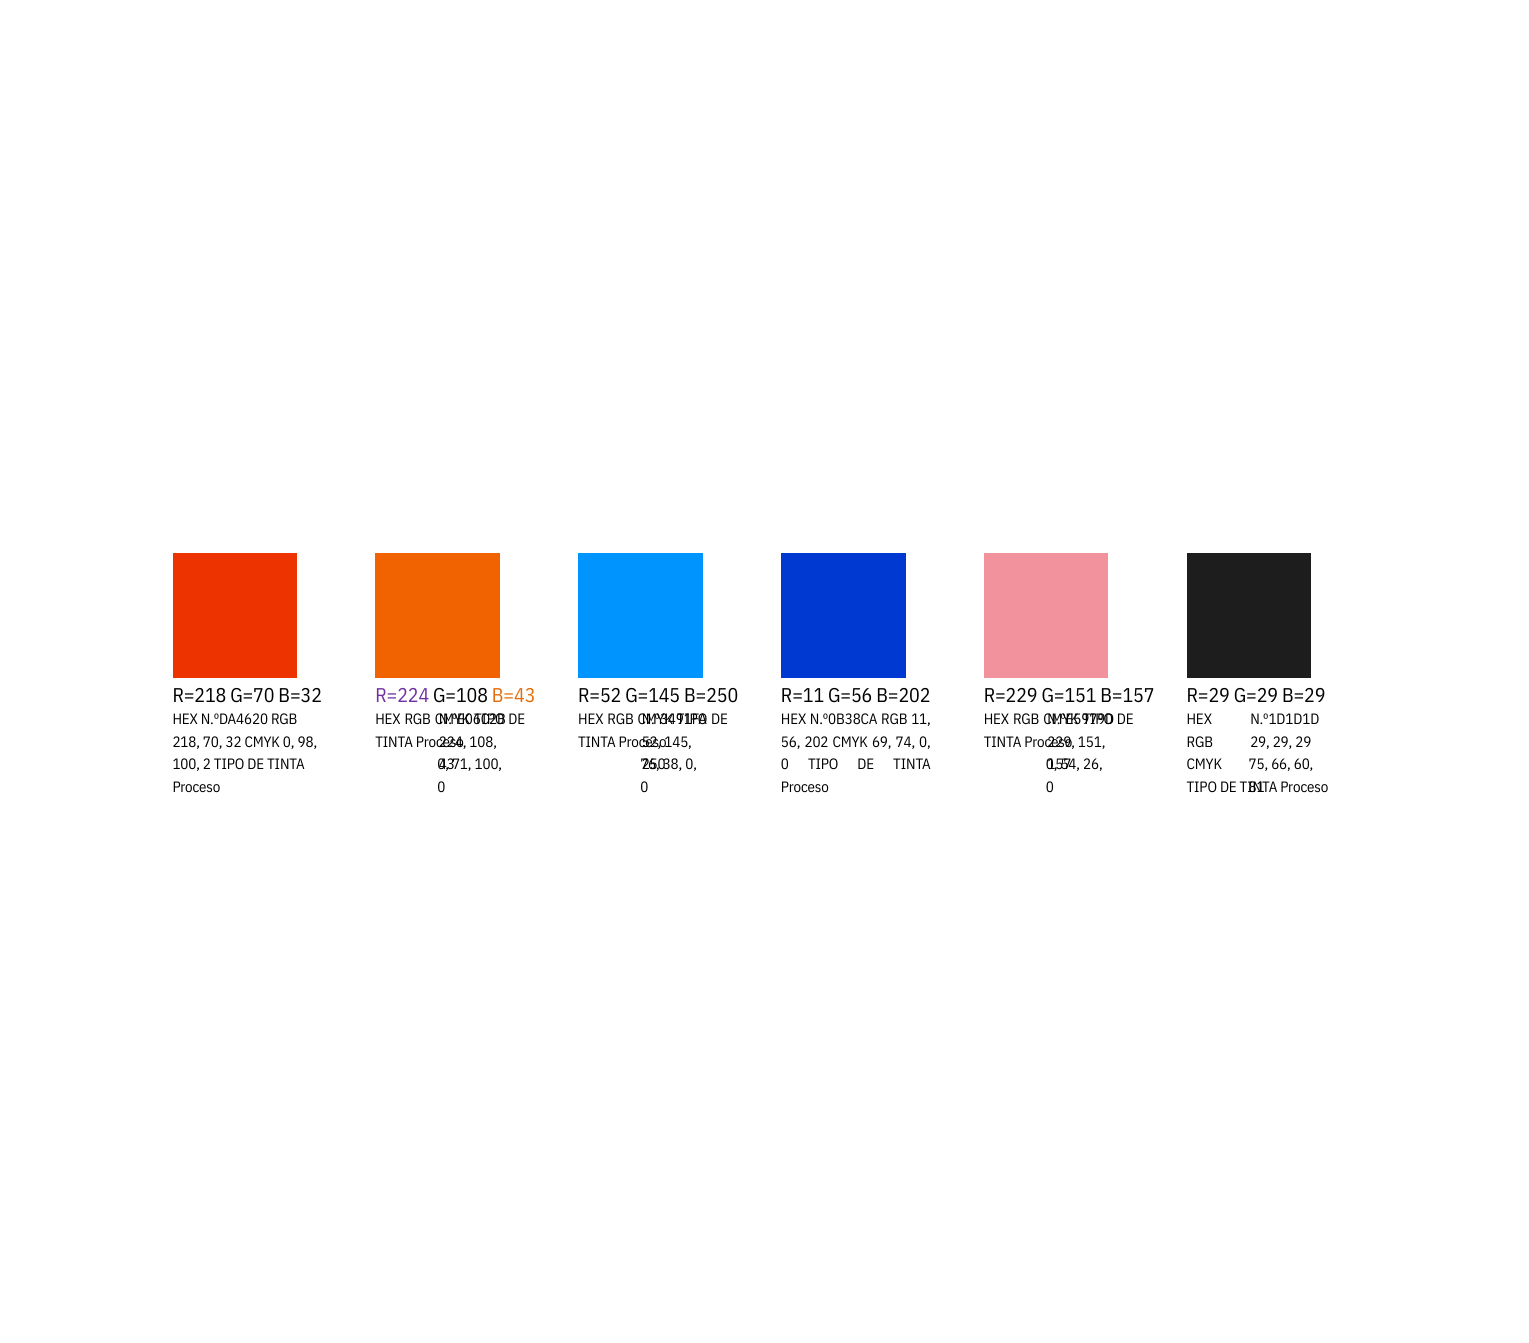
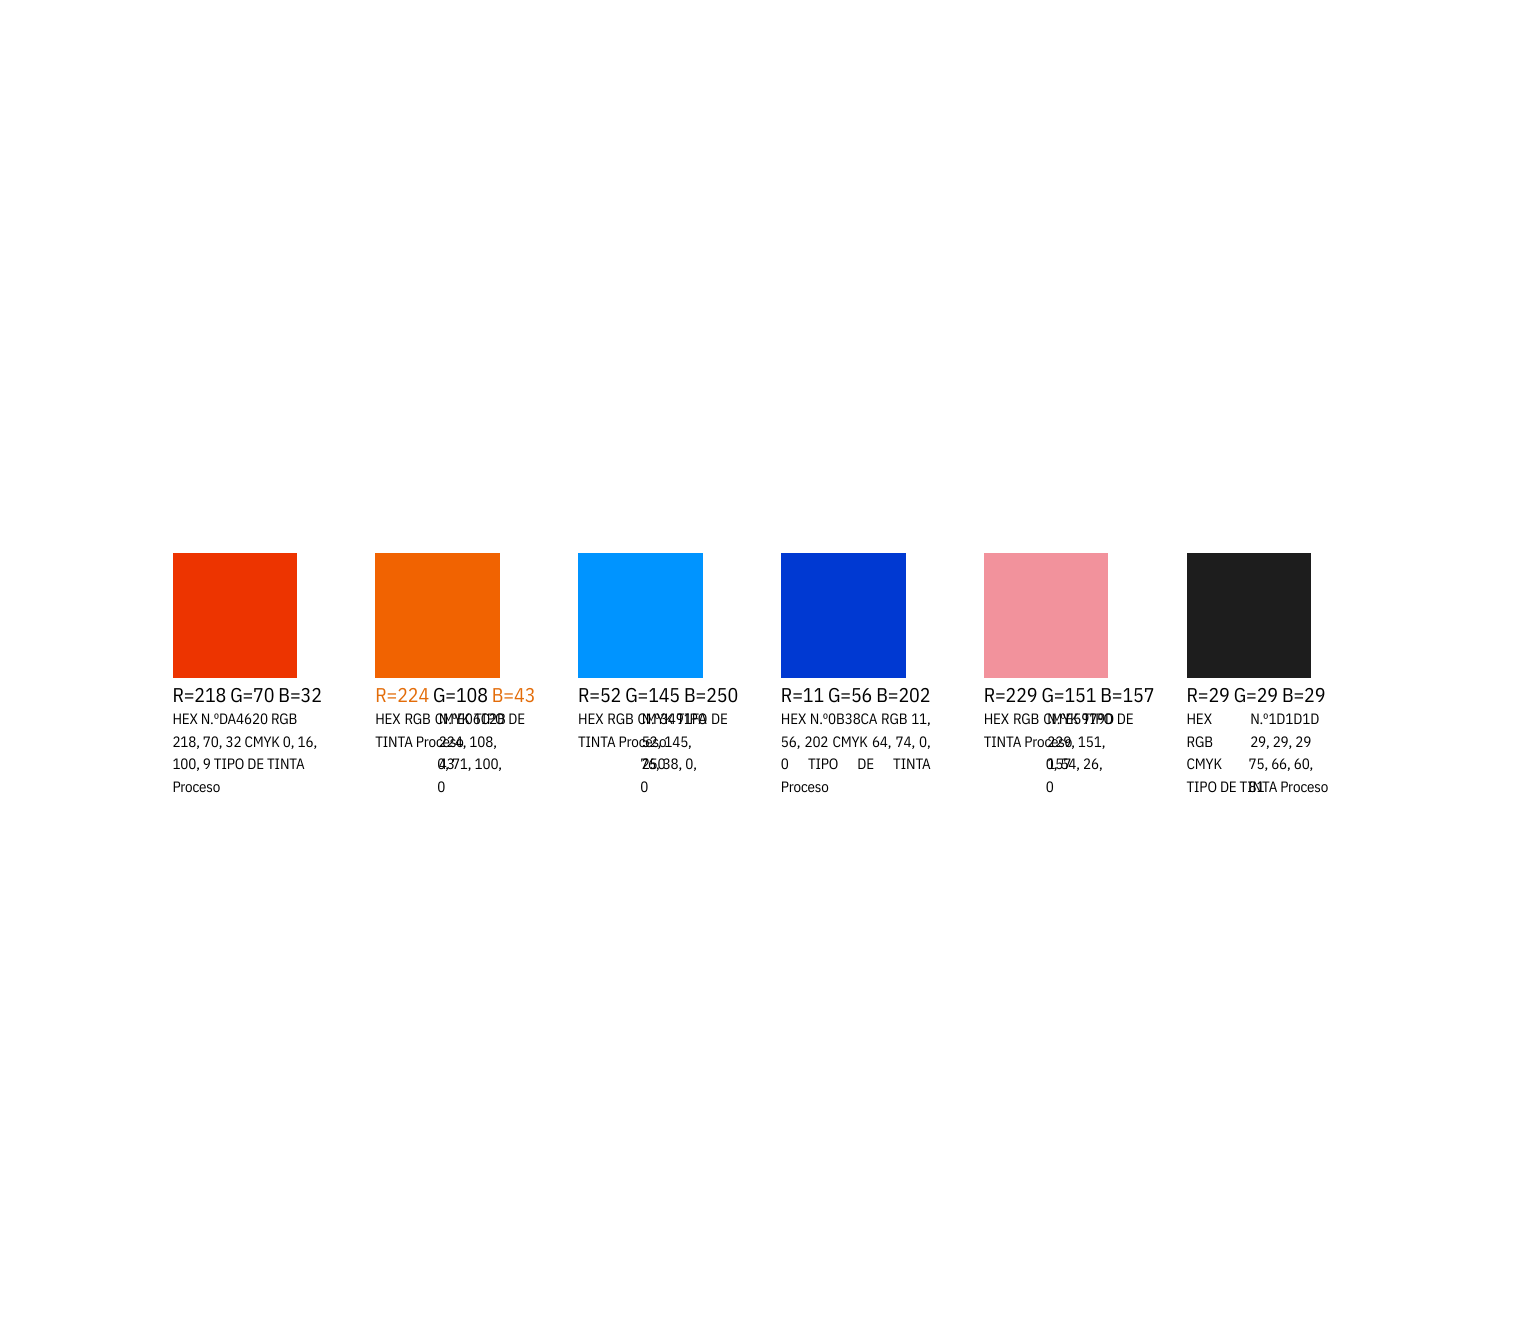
R=224 colour: purple -> orange (402, 696)
98: 98 -> 16 (307, 742)
69: 69 -> 64 (882, 742)
2: 2 -> 9 (207, 765)
